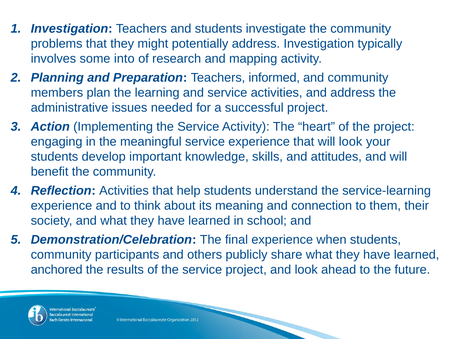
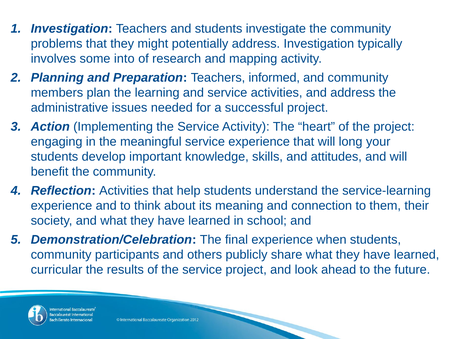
will look: look -> long (351, 142)
anchored: anchored -> curricular (57, 270)
